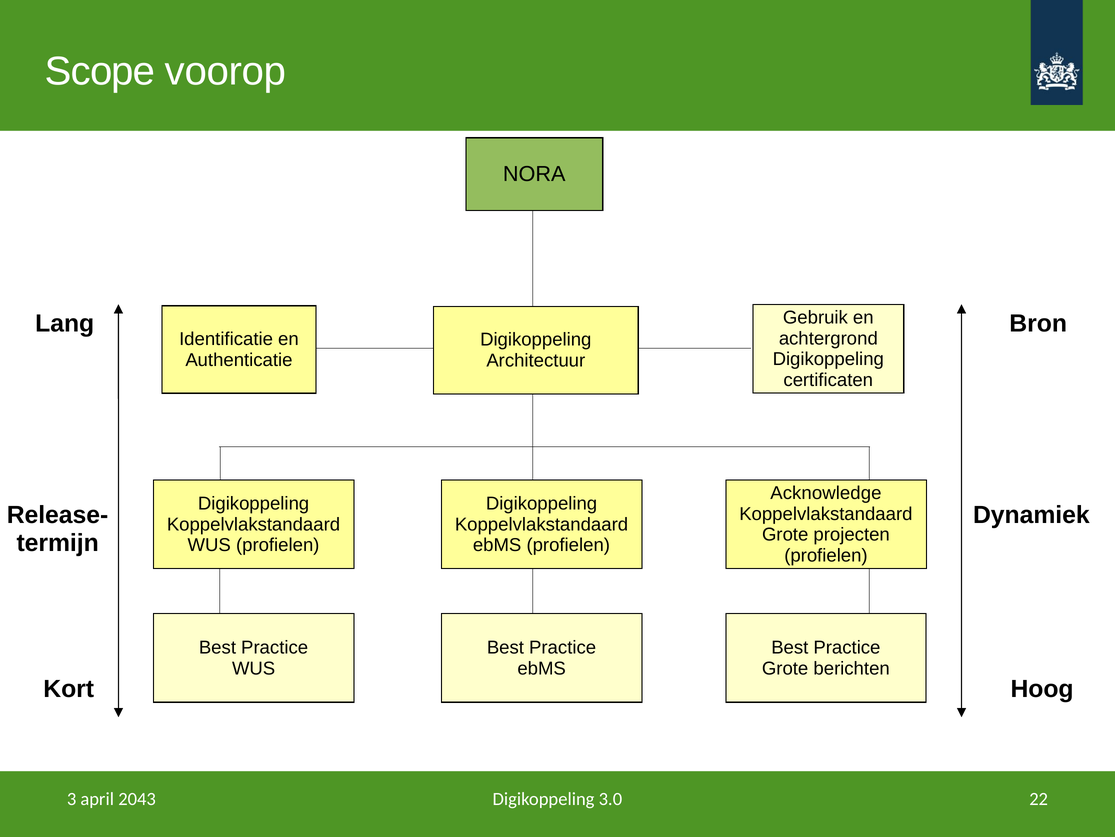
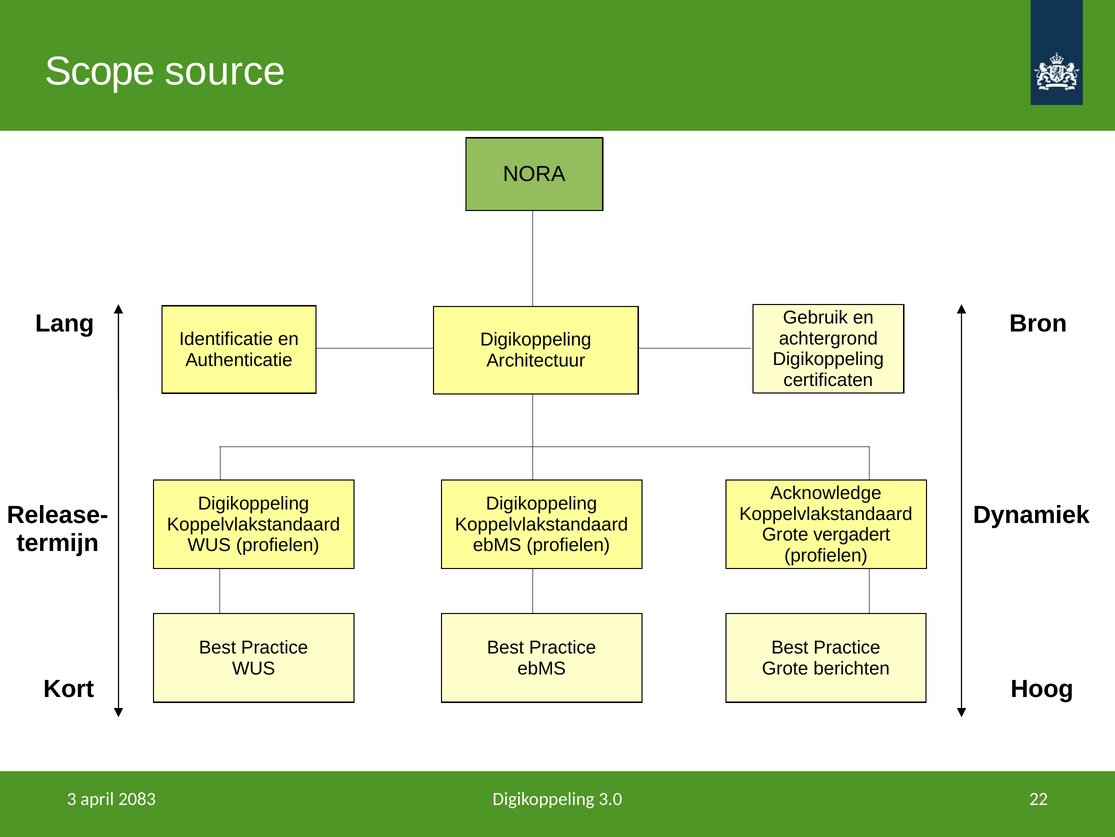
voorop: voorop -> source (225, 71)
projecten: projecten -> vergadert (852, 534)
2043: 2043 -> 2083 (137, 799)
